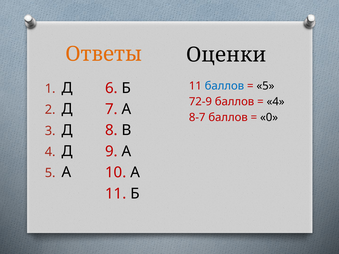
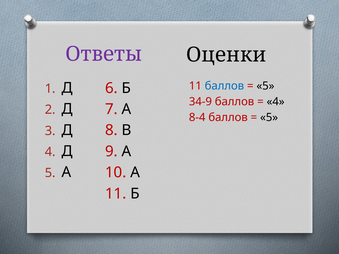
Ответы colour: orange -> purple (104, 54)
72-9: 72-9 -> 34-9 (200, 102)
8-7: 8-7 -> 8-4 (197, 118)
0: 0 -> 5 (269, 118)
